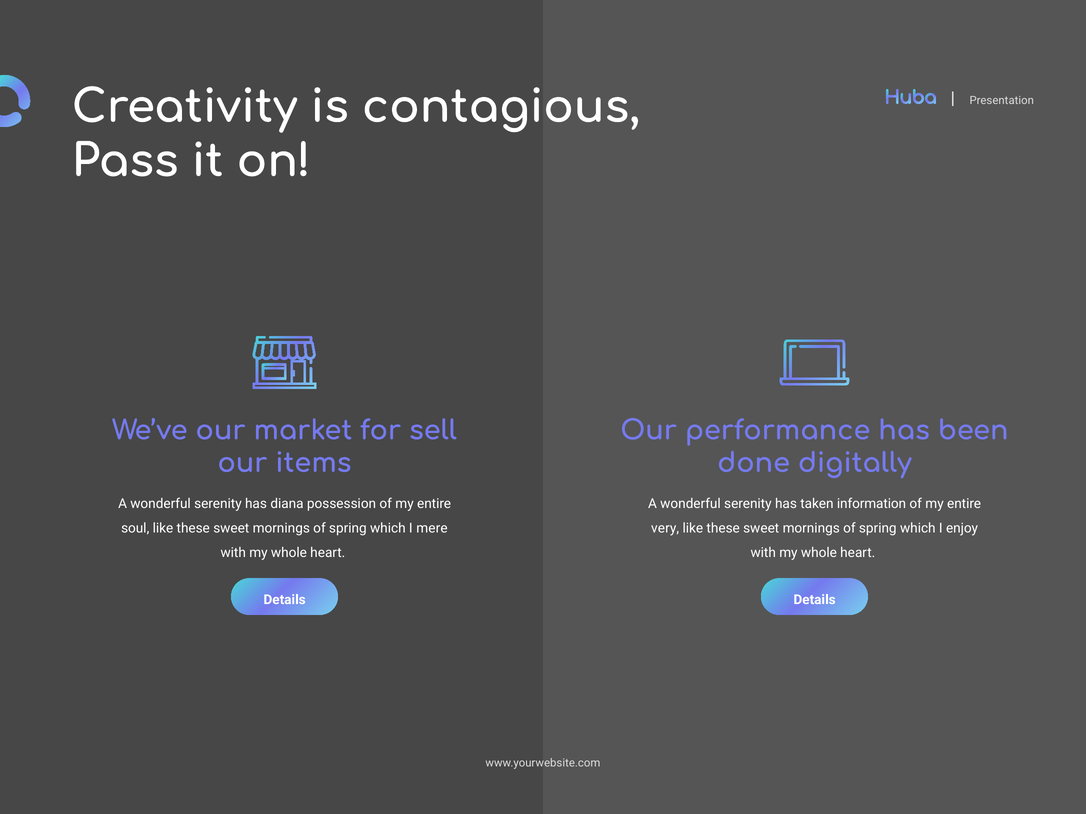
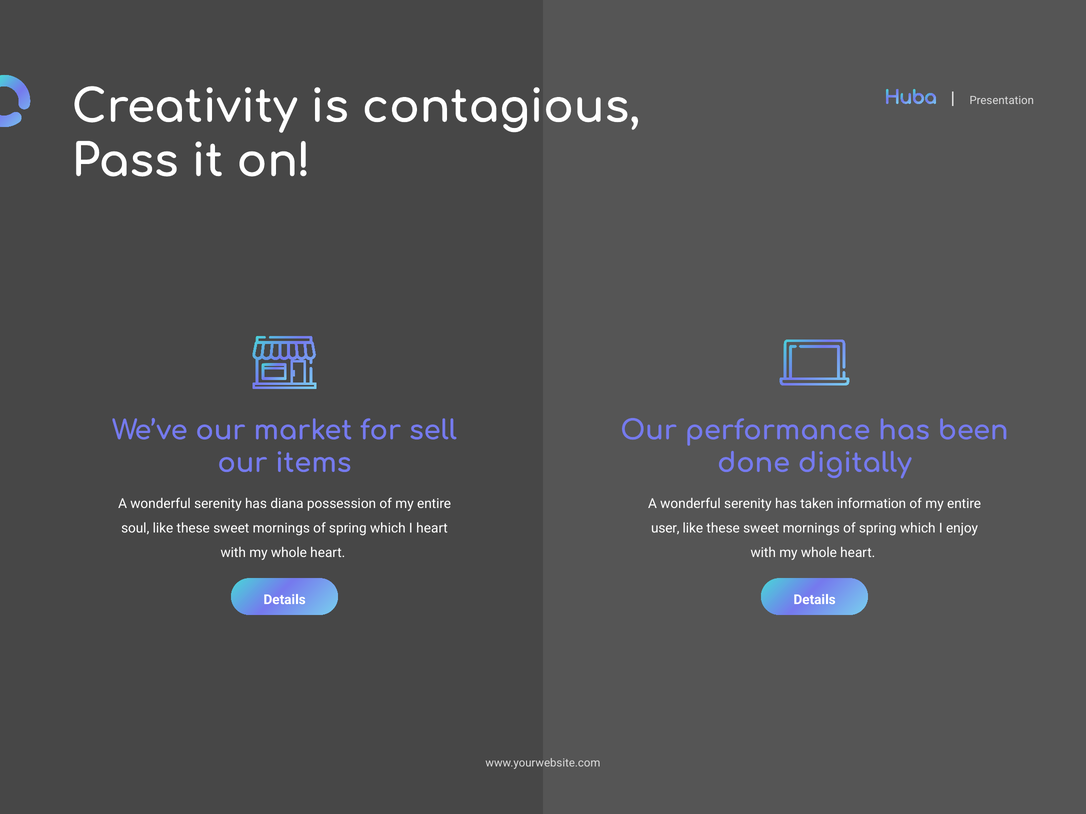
I mere: mere -> heart (432, 528)
very: very -> user (665, 528)
